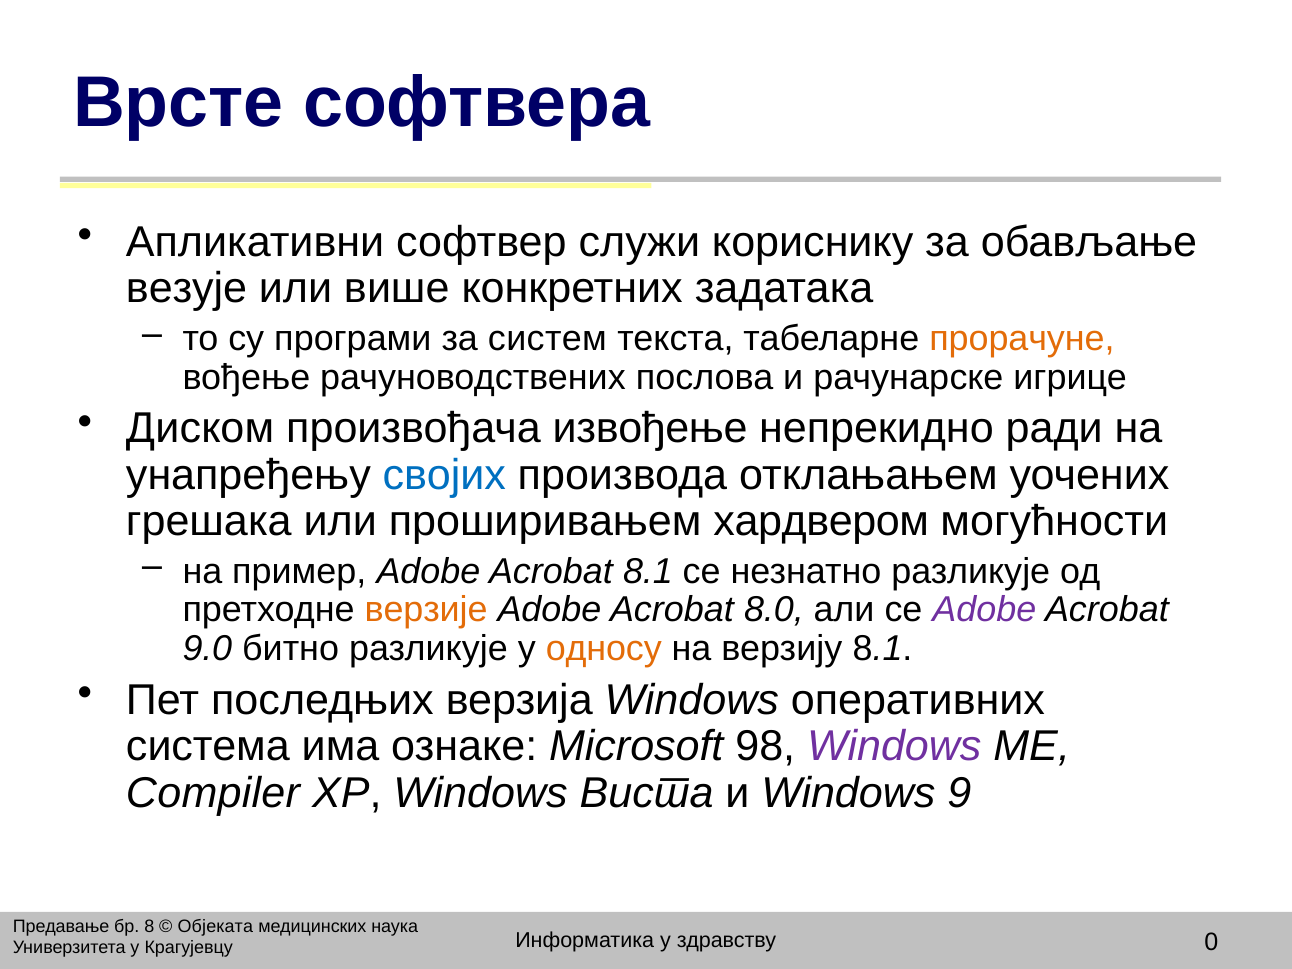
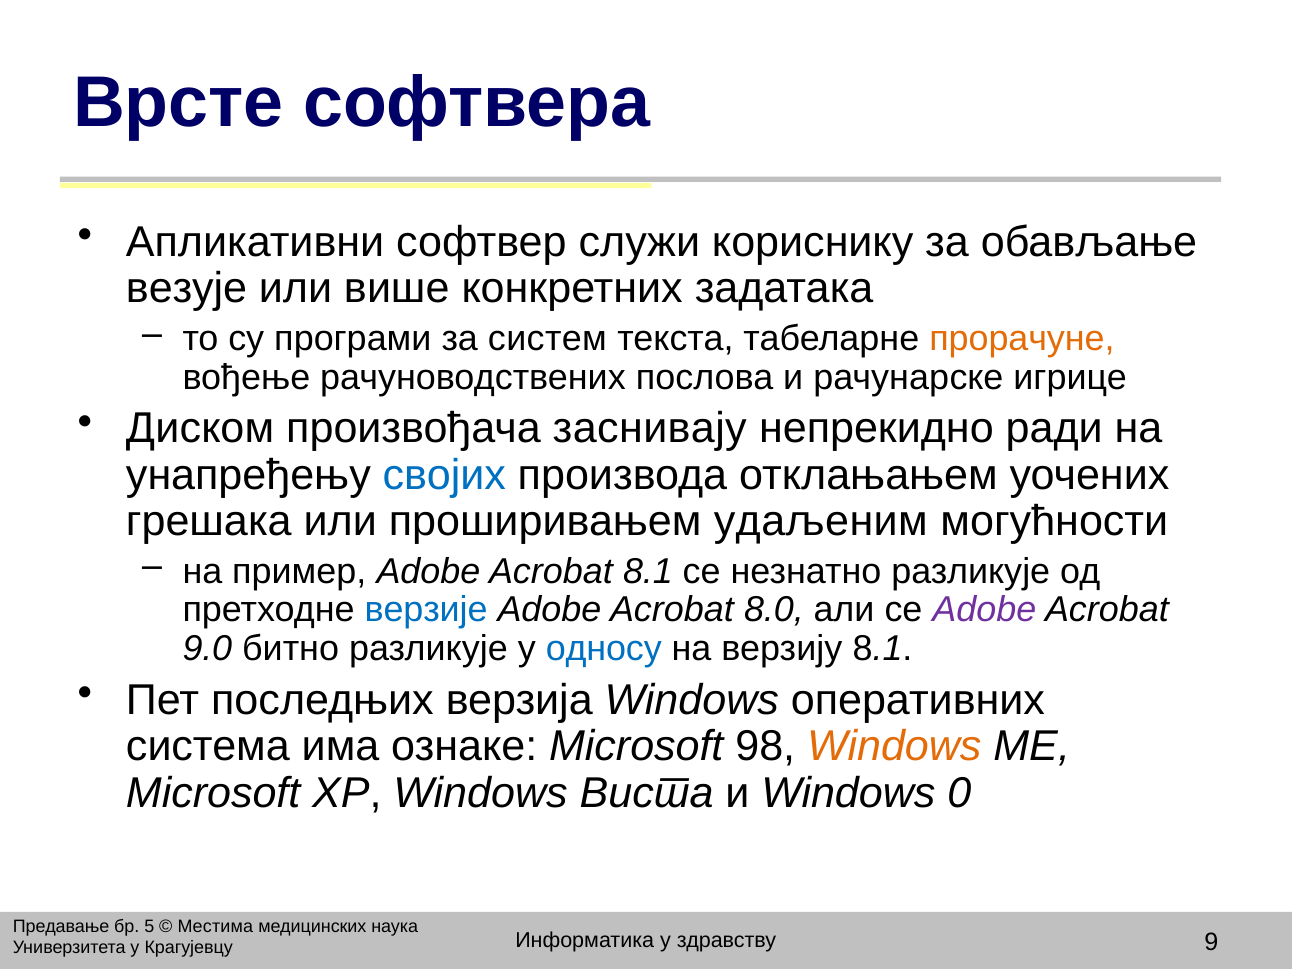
извођење: извођење -> заснивају (650, 428)
хардвером: хардвером -> удаљеним (821, 521)
верзије colour: orange -> blue (426, 610)
односу colour: orange -> blue (604, 649)
Windows colour: purple -> orange (894, 746)
Compiler: Compiler -> Microsoft (213, 793)
9: 9 -> 0 (959, 793)
8: 8 -> 5 (149, 926)
Објеката: Објеката -> Местима (215, 926)
0: 0 -> 9 (1211, 942)
